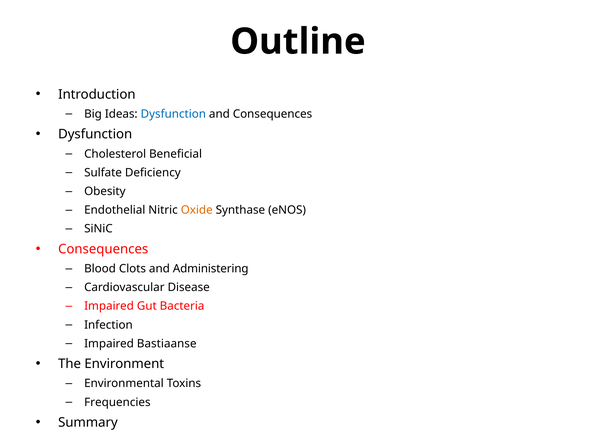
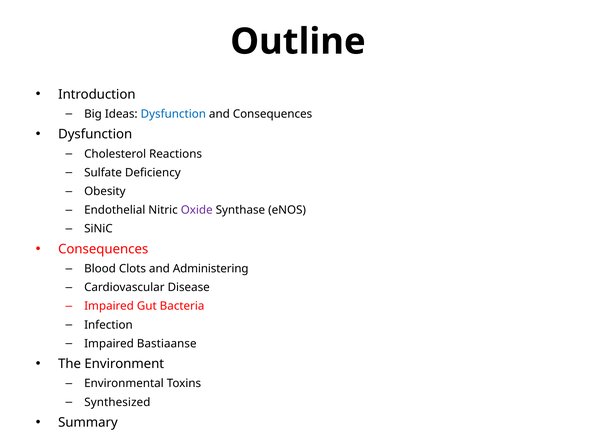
Beneficial: Beneficial -> Reactions (176, 154)
Oxide colour: orange -> purple (197, 210)
Frequencies: Frequencies -> Synthesized (117, 402)
